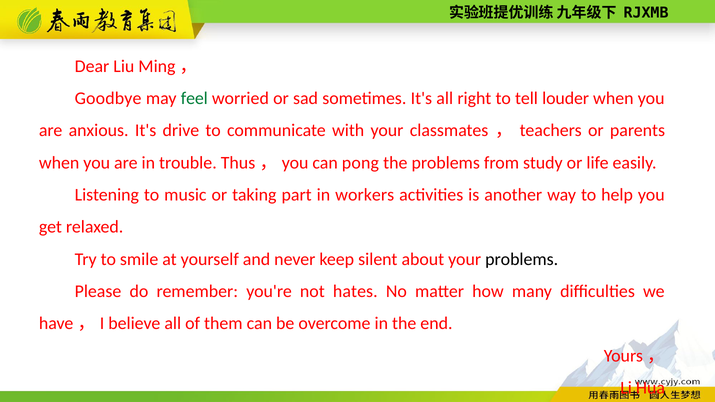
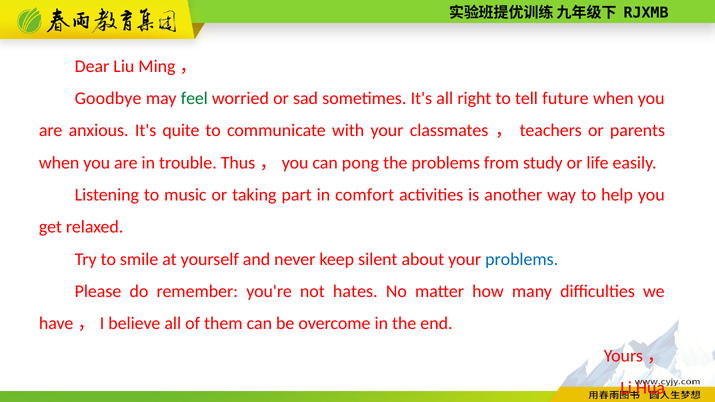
louder: louder -> future (565, 98)
drive: drive -> quite (181, 131)
workers: workers -> comfort (365, 195)
problems colour: black -> blue (522, 259)
